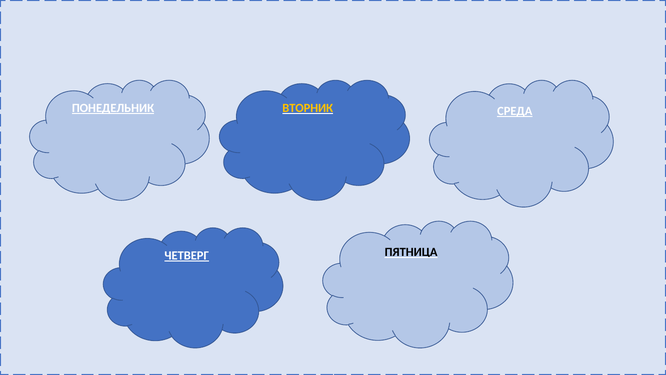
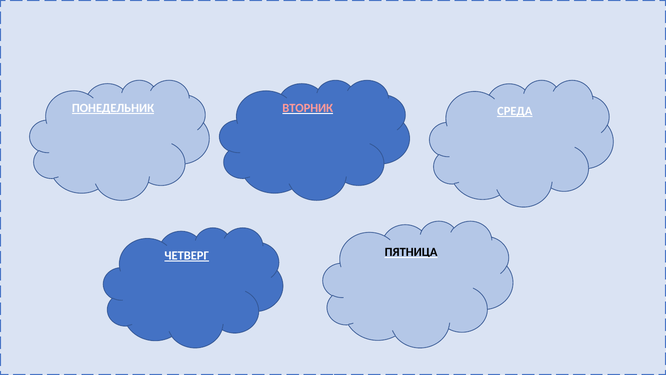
ВТОРНИК colour: yellow -> pink (308, 108)
